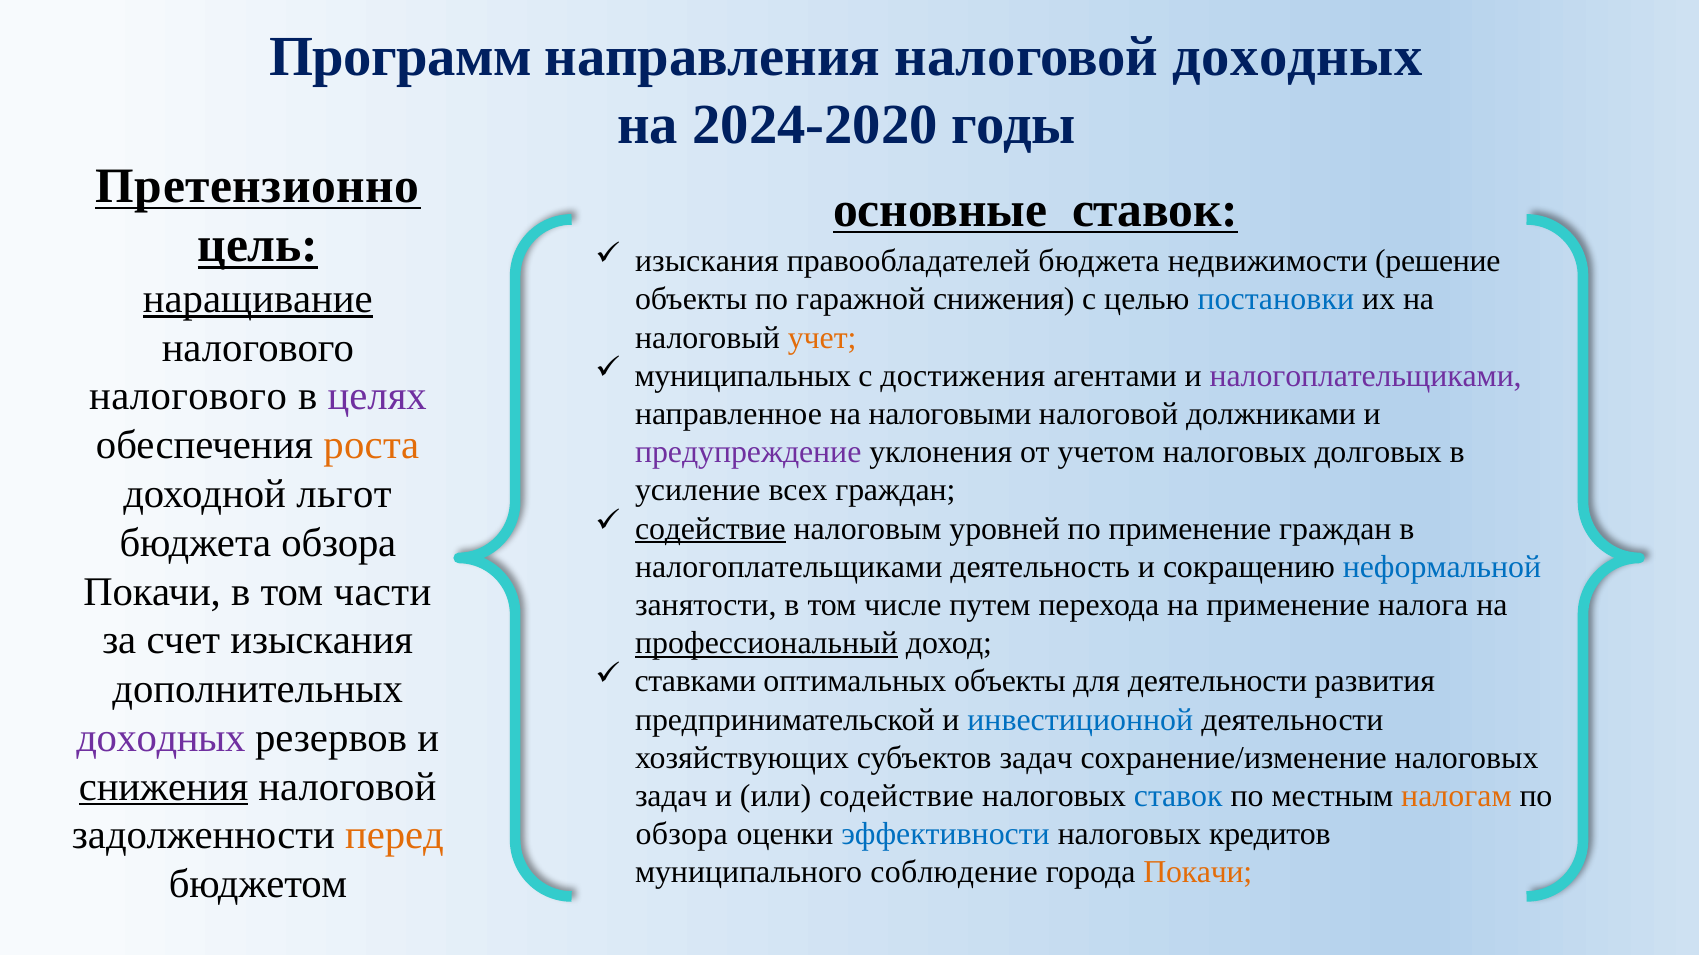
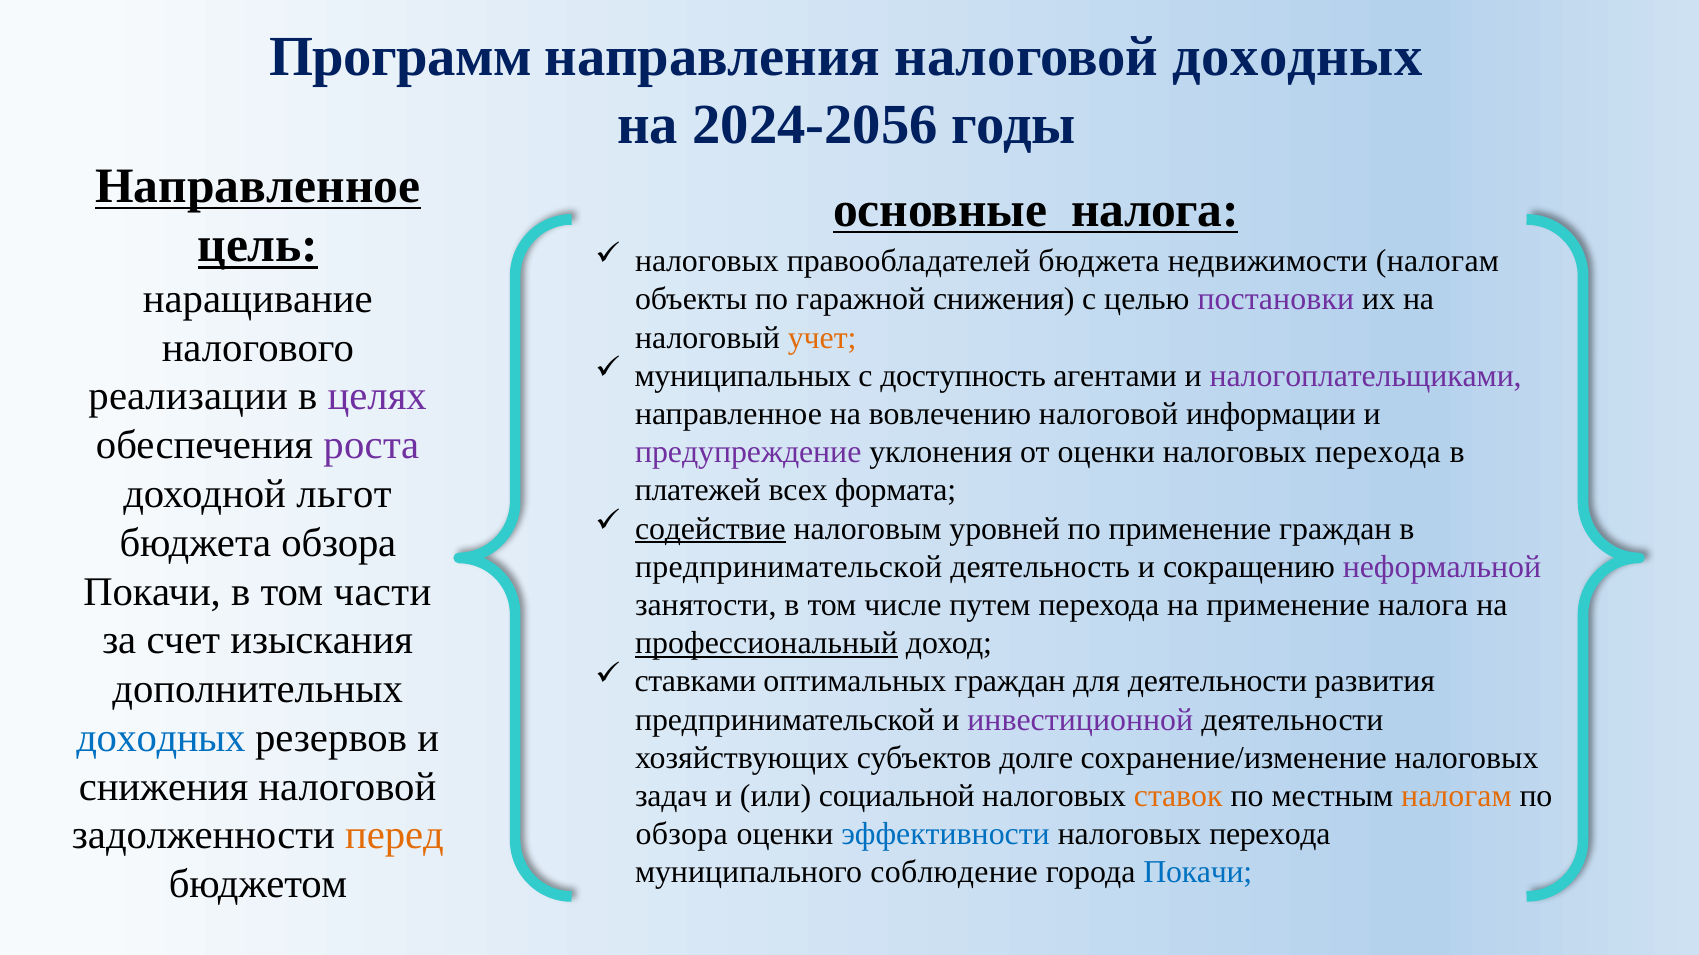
2024-2020: 2024-2020 -> 2024-2056 (815, 125)
Претензионно: Претензионно -> Направленное (258, 186)
основные ставок: ставок -> налога (1155, 210)
изыскания: изыскания -> налоговых (707, 261)
недвижимости решение: решение -> налогам (1438, 261)
наращивание underline: present -> none (258, 299)
постановки colour: blue -> purple (1276, 300)
достижения: достижения -> доступность (963, 376)
налогового: налогового -> реализации (188, 397)
налоговыми: налоговыми -> вовлечению (950, 414)
должниками: должниками -> информации (1271, 414)
роста colour: orange -> purple (371, 446)
от учетом: учетом -> оценки (1106, 452)
долговых: долговых -> перехода (1378, 452)
усиление: усиление -> платежей (698, 491)
всех граждан: граждан -> формата (895, 491)
налогоплательщиками: налогоплательщиками -> предпринимательской (789, 567)
неформальной colour: blue -> purple (1442, 567)
оптимальных объекты: объекты -> граждан (1010, 682)
инвестиционной colour: blue -> purple (1080, 720)
доходных colour: purple -> blue (161, 739)
субъектов задач: задач -> долге (1036, 758)
снижения underline: present -> none (164, 787)
или содействие: содействие -> социальной (897, 796)
ставок colour: blue -> orange (1178, 796)
кредитов: кредитов -> перехода (1270, 835)
Покачи colour: orange -> blue (1198, 873)
